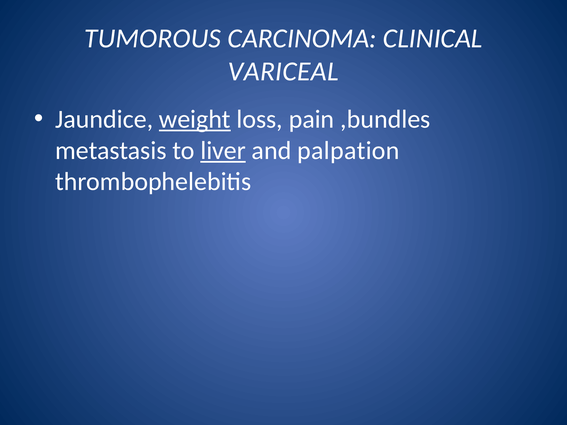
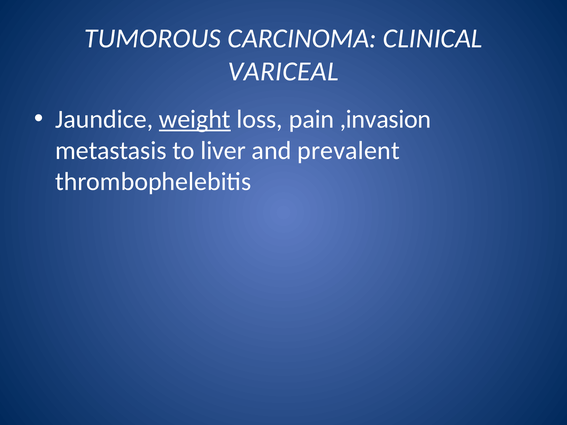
,bundles: ,bundles -> ,invasion (385, 119)
liver underline: present -> none (223, 151)
palpation: palpation -> prevalent (348, 151)
